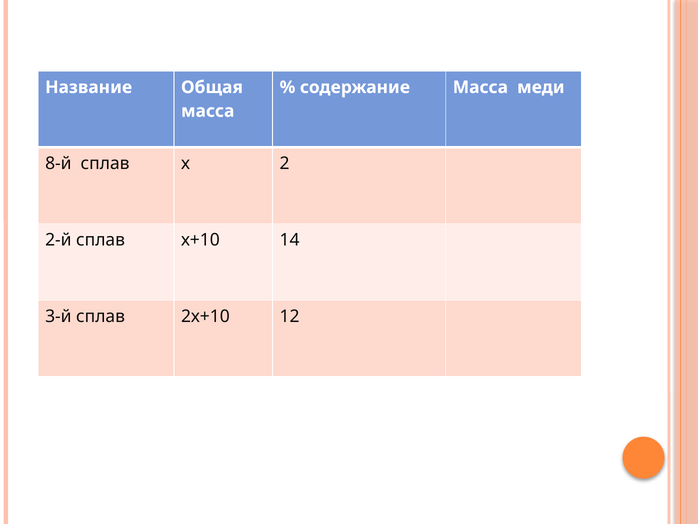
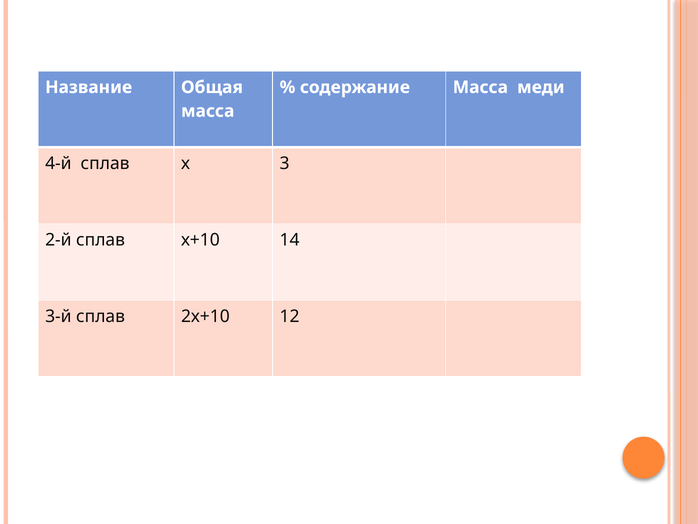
8-й: 8-й -> 4-й (58, 164)
2: 2 -> 3 (285, 164)
